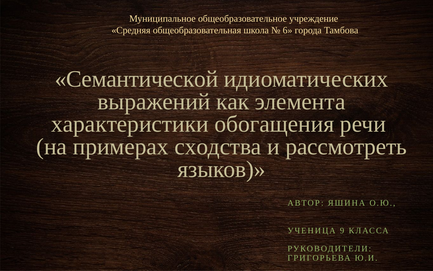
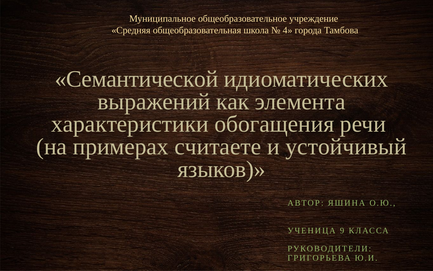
6: 6 -> 4 (288, 30)
сходства: сходства -> считаете (218, 147)
рассмотреть: рассмотреть -> устойчивый (346, 147)
